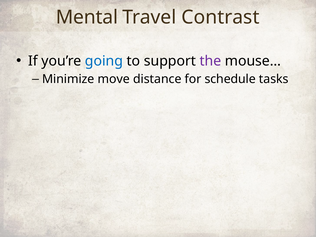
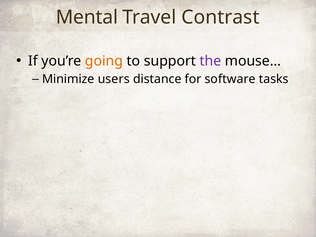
going colour: blue -> orange (104, 61)
move: move -> users (114, 79)
schedule: schedule -> software (230, 79)
